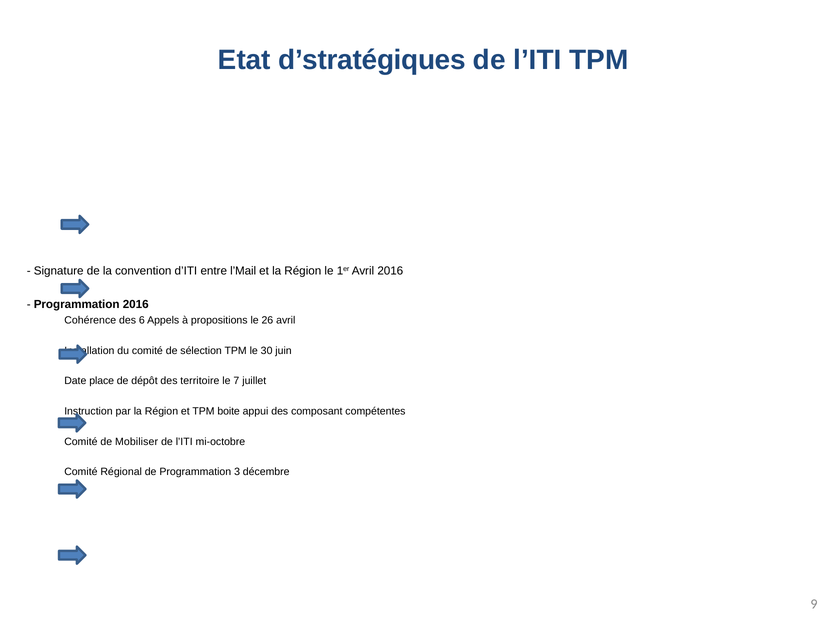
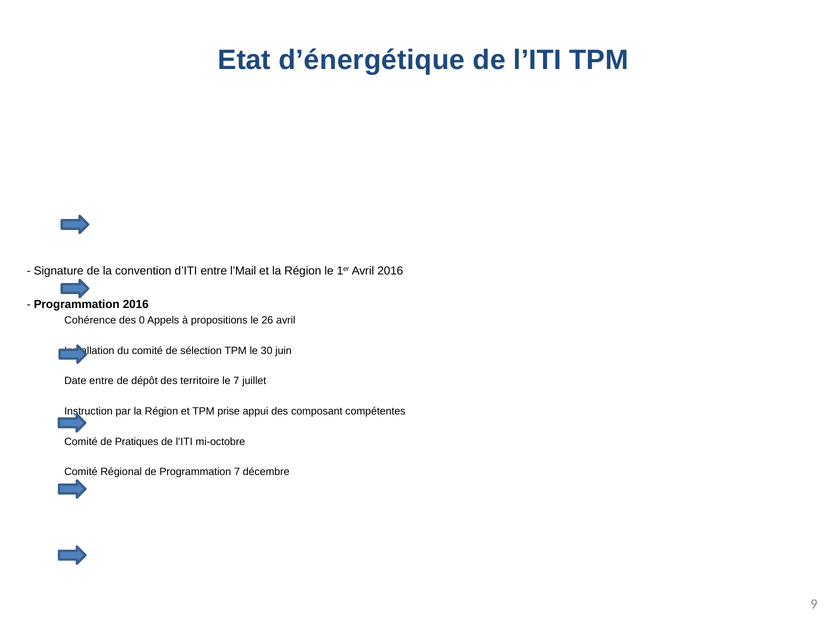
d’stratégiques: d’stratégiques -> d’énergétique (372, 60)
6: 6 -> 0 (142, 320)
Date place: place -> entre (102, 381)
boite: boite -> prise (229, 411)
Mobiliser: Mobiliser -> Pratiques (137, 442)
Programmation 3: 3 -> 7 (237, 472)
